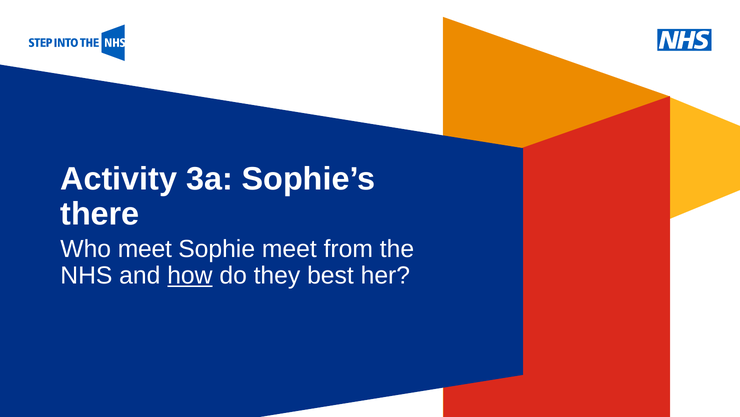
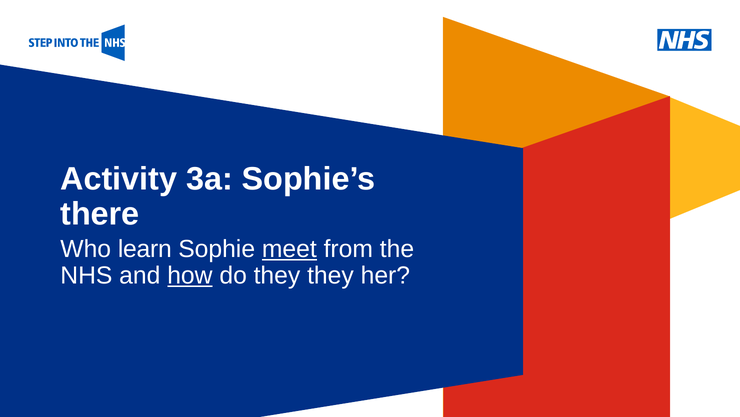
Who meet: meet -> learn (145, 249)
meet underline: none -> present (289, 249)
they best: best -> they (330, 275)
